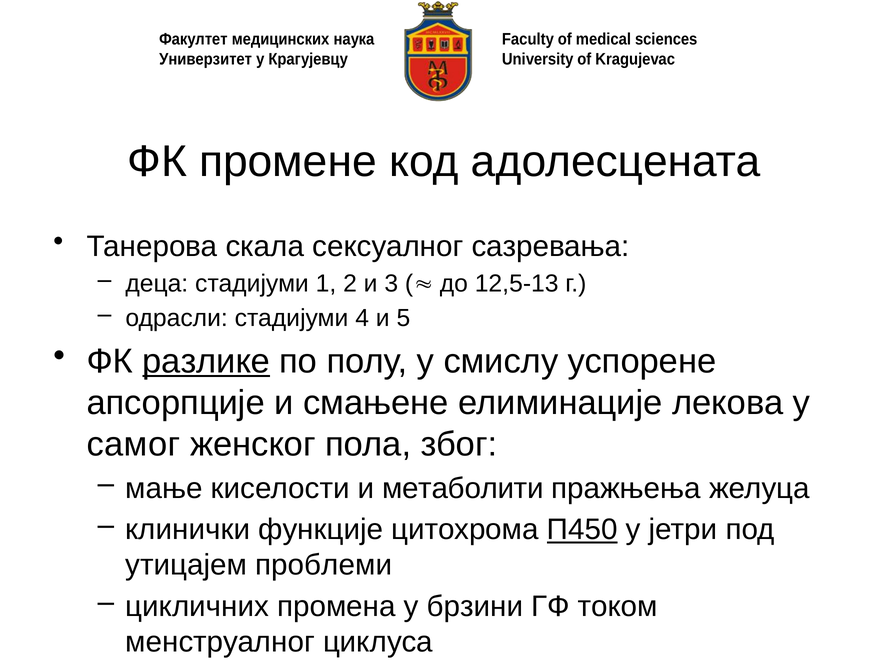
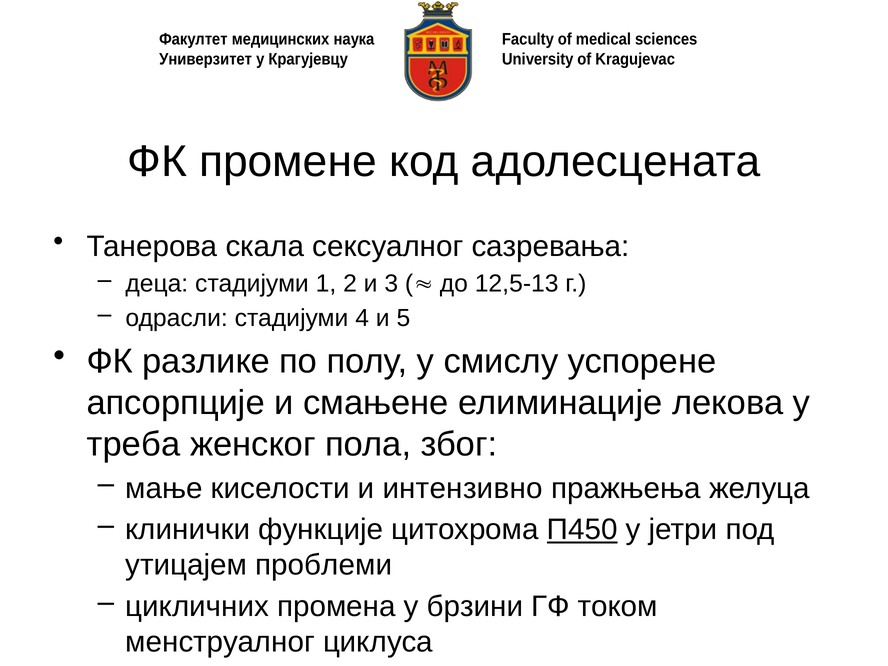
разлике underline: present -> none (206, 361)
самог: самог -> треба (134, 444)
метаболити: метаболити -> интензивно (463, 488)
